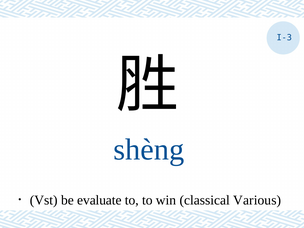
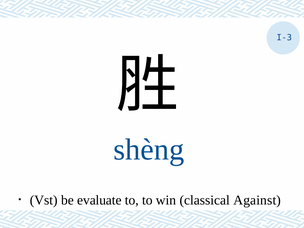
Various: Various -> Against (257, 200)
